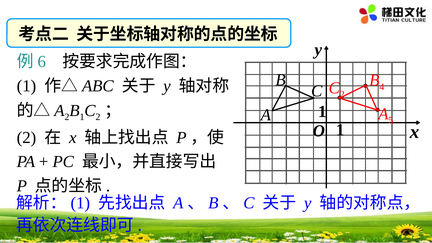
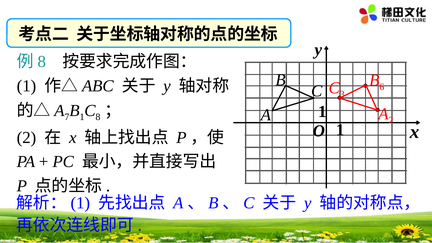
6: 6 -> 8 (42, 62)
4: 4 -> 6 (382, 87)
2: 2 -> 3 (342, 94)
A 2: 2 -> 7 (67, 117)
1 C 2: 2 -> 8 (98, 117)
A 5: 5 -> 2 (391, 120)
